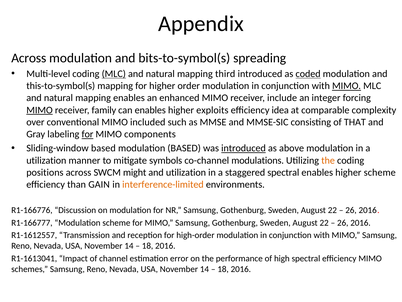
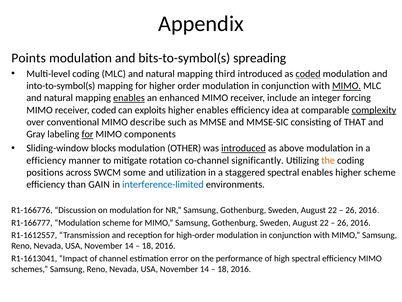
Across: Across -> Points (29, 58)
MLC underline: present -> none (114, 74)
this-to-symbol(s: this-to-symbol(s -> into-to-symbol(s (61, 86)
enables underline: none -> present (129, 98)
MIMO underline: present -> none (40, 110)
receiver family: family -> coded (104, 110)
can enables: enables -> exploits (150, 110)
higher exploits: exploits -> enables (212, 110)
complexity underline: none -> present (374, 110)
included: included -> describe (148, 122)
Sliding-window based: based -> blocks (103, 148)
modulation BASED: BASED -> OTHER (184, 148)
utilization: utilization -> efficiency (46, 160)
symbols: symbols -> rotation (166, 160)
modulations: modulations -> significantly (258, 160)
might: might -> some (135, 172)
interference-limited colour: orange -> blue (163, 184)
